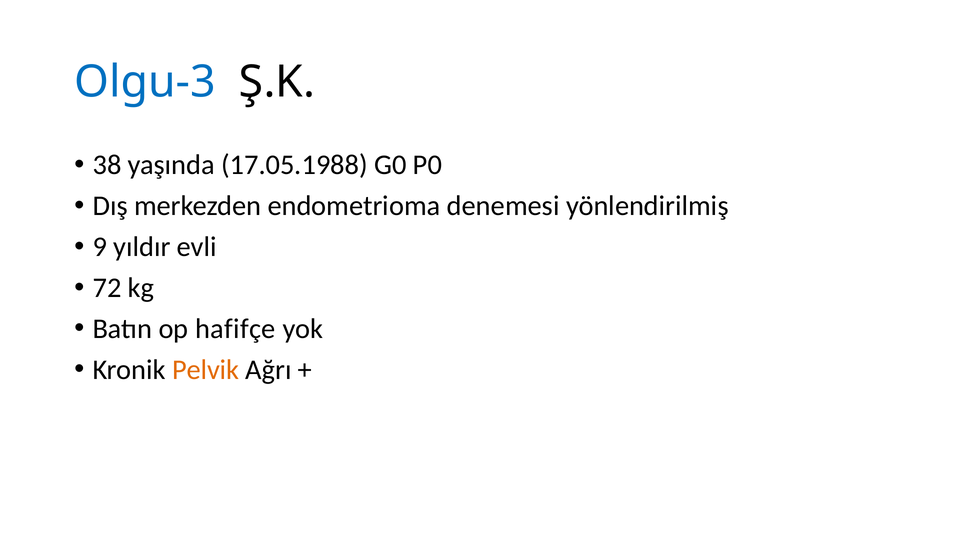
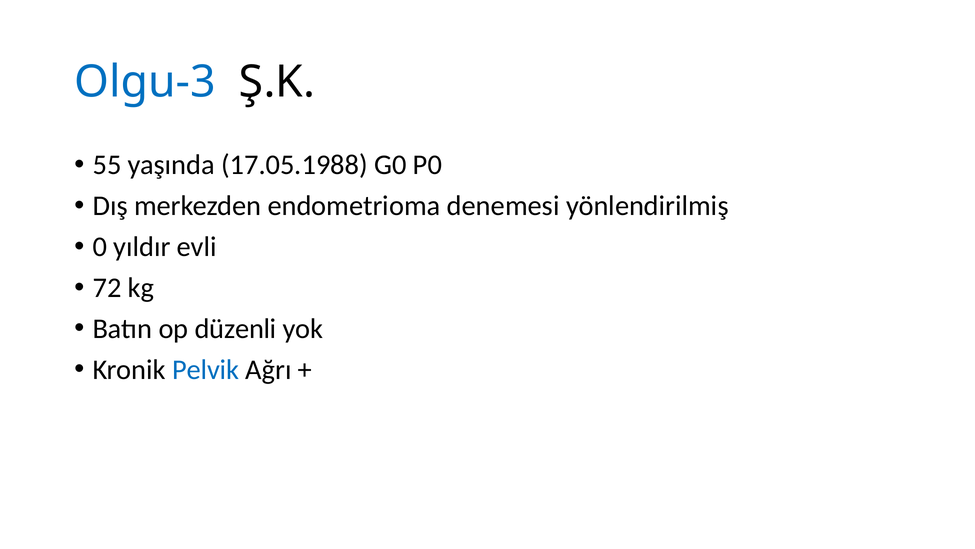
38: 38 -> 55 (107, 165)
9: 9 -> 0 (100, 247)
hafifçe: hafifçe -> düzenli (236, 328)
Pelvik colour: orange -> blue (206, 369)
